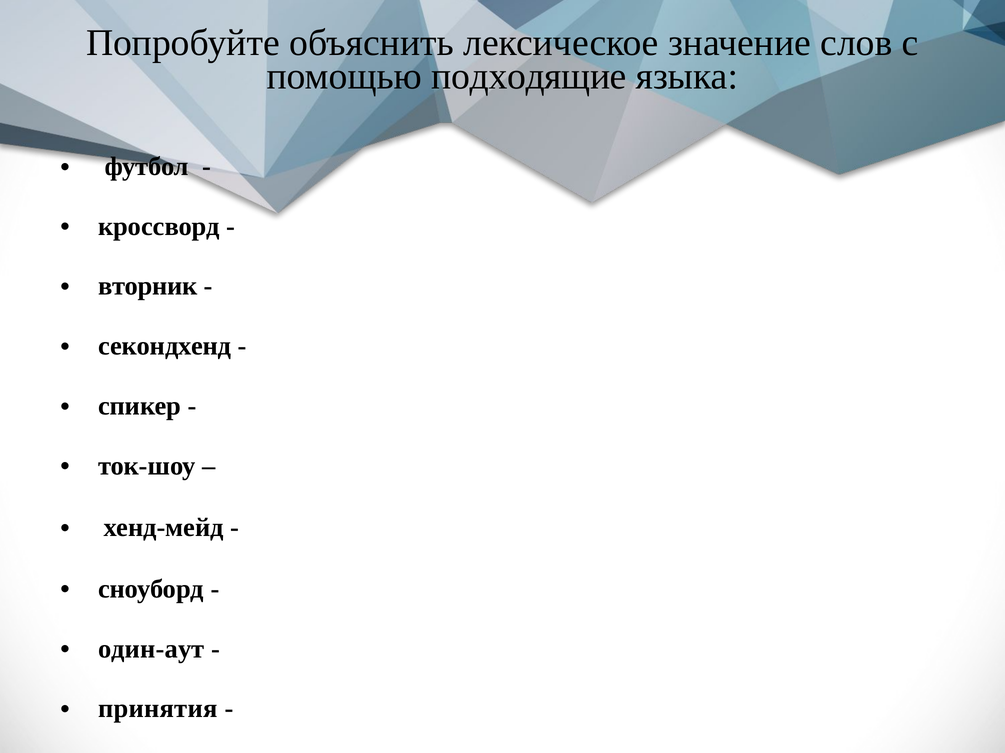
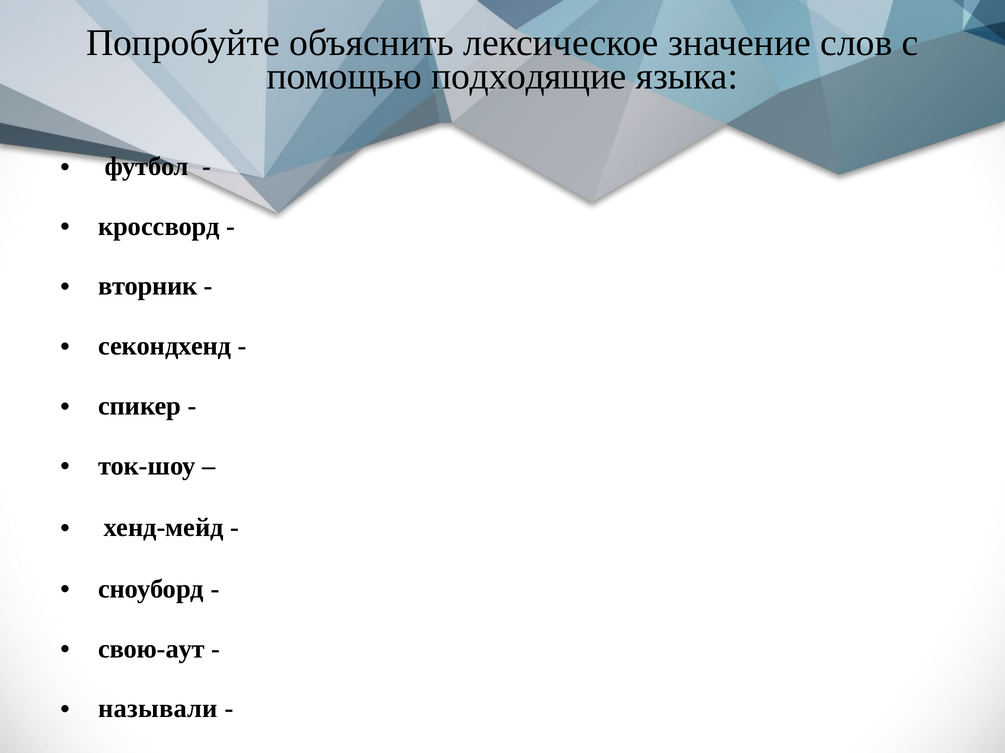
один-аут: один-аут -> свою-аут (151, 649)
принятия: принятия -> называли (158, 709)
